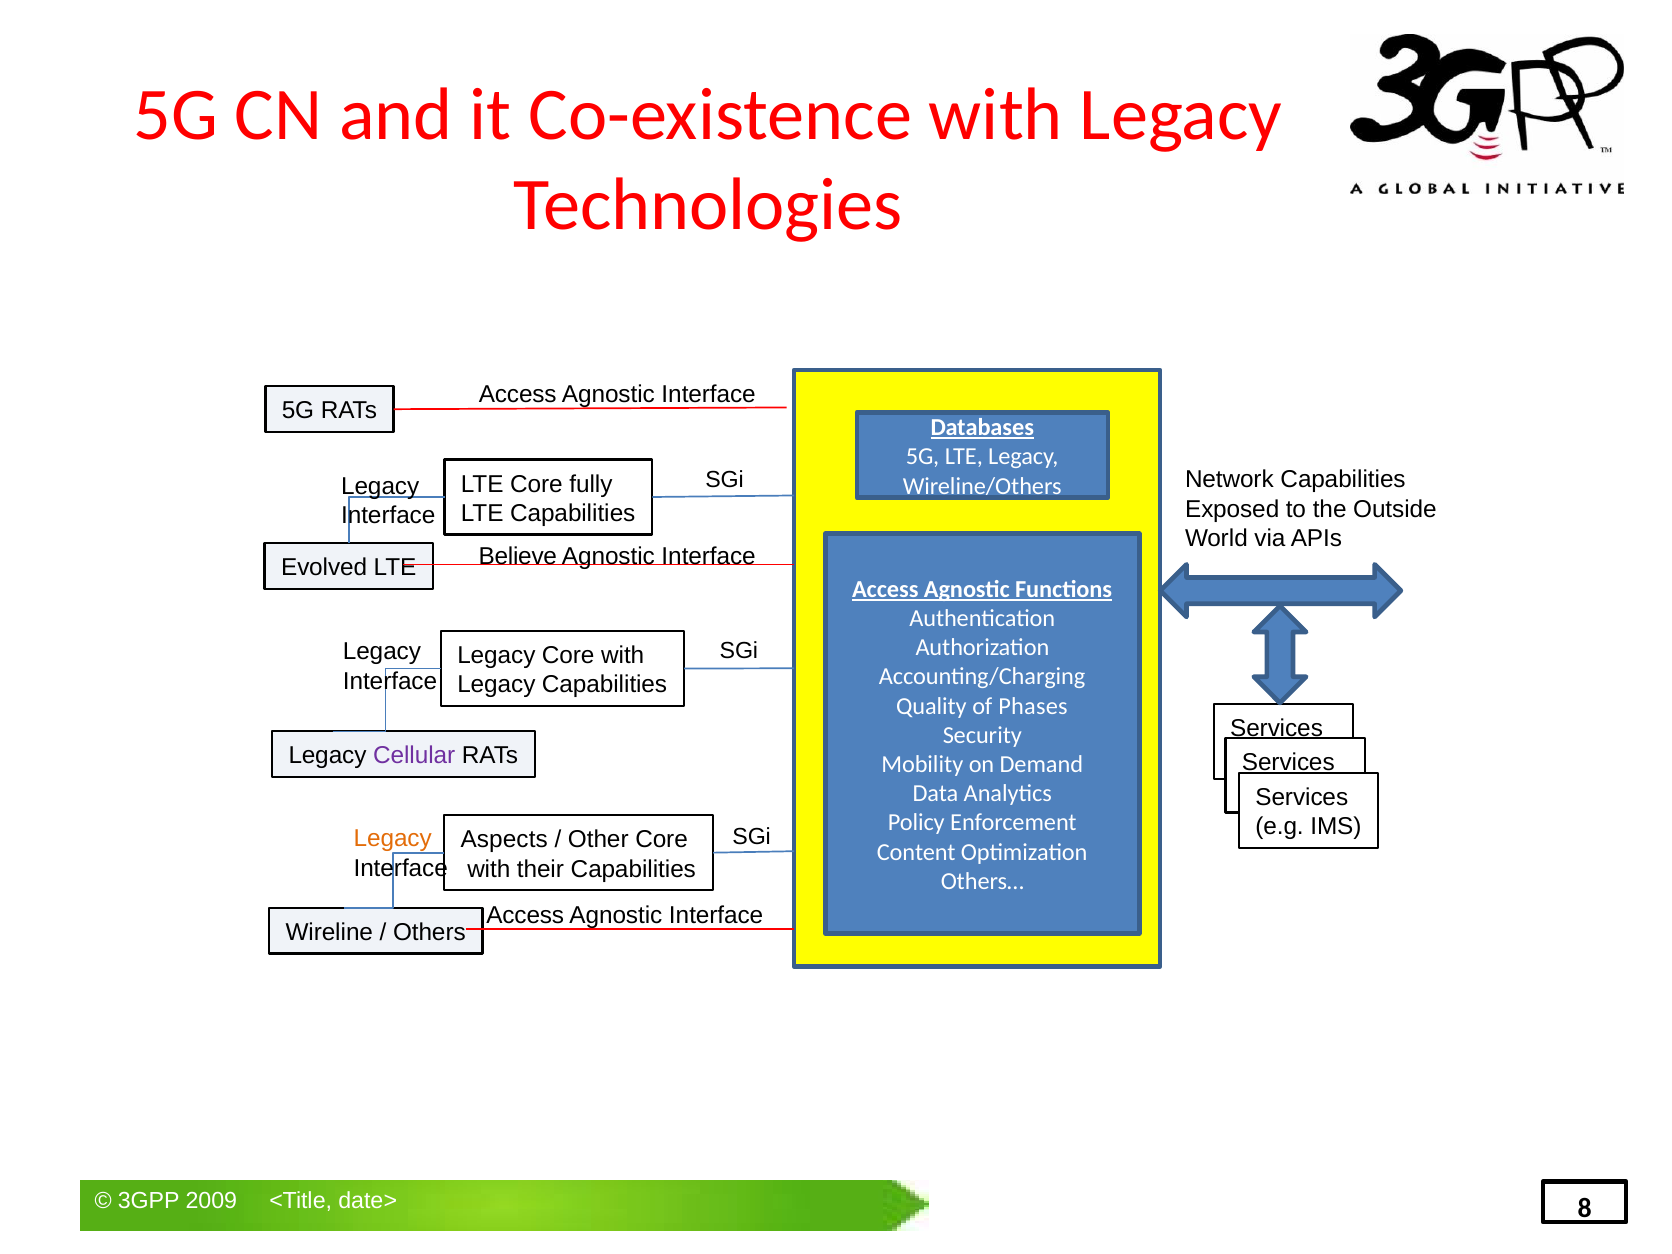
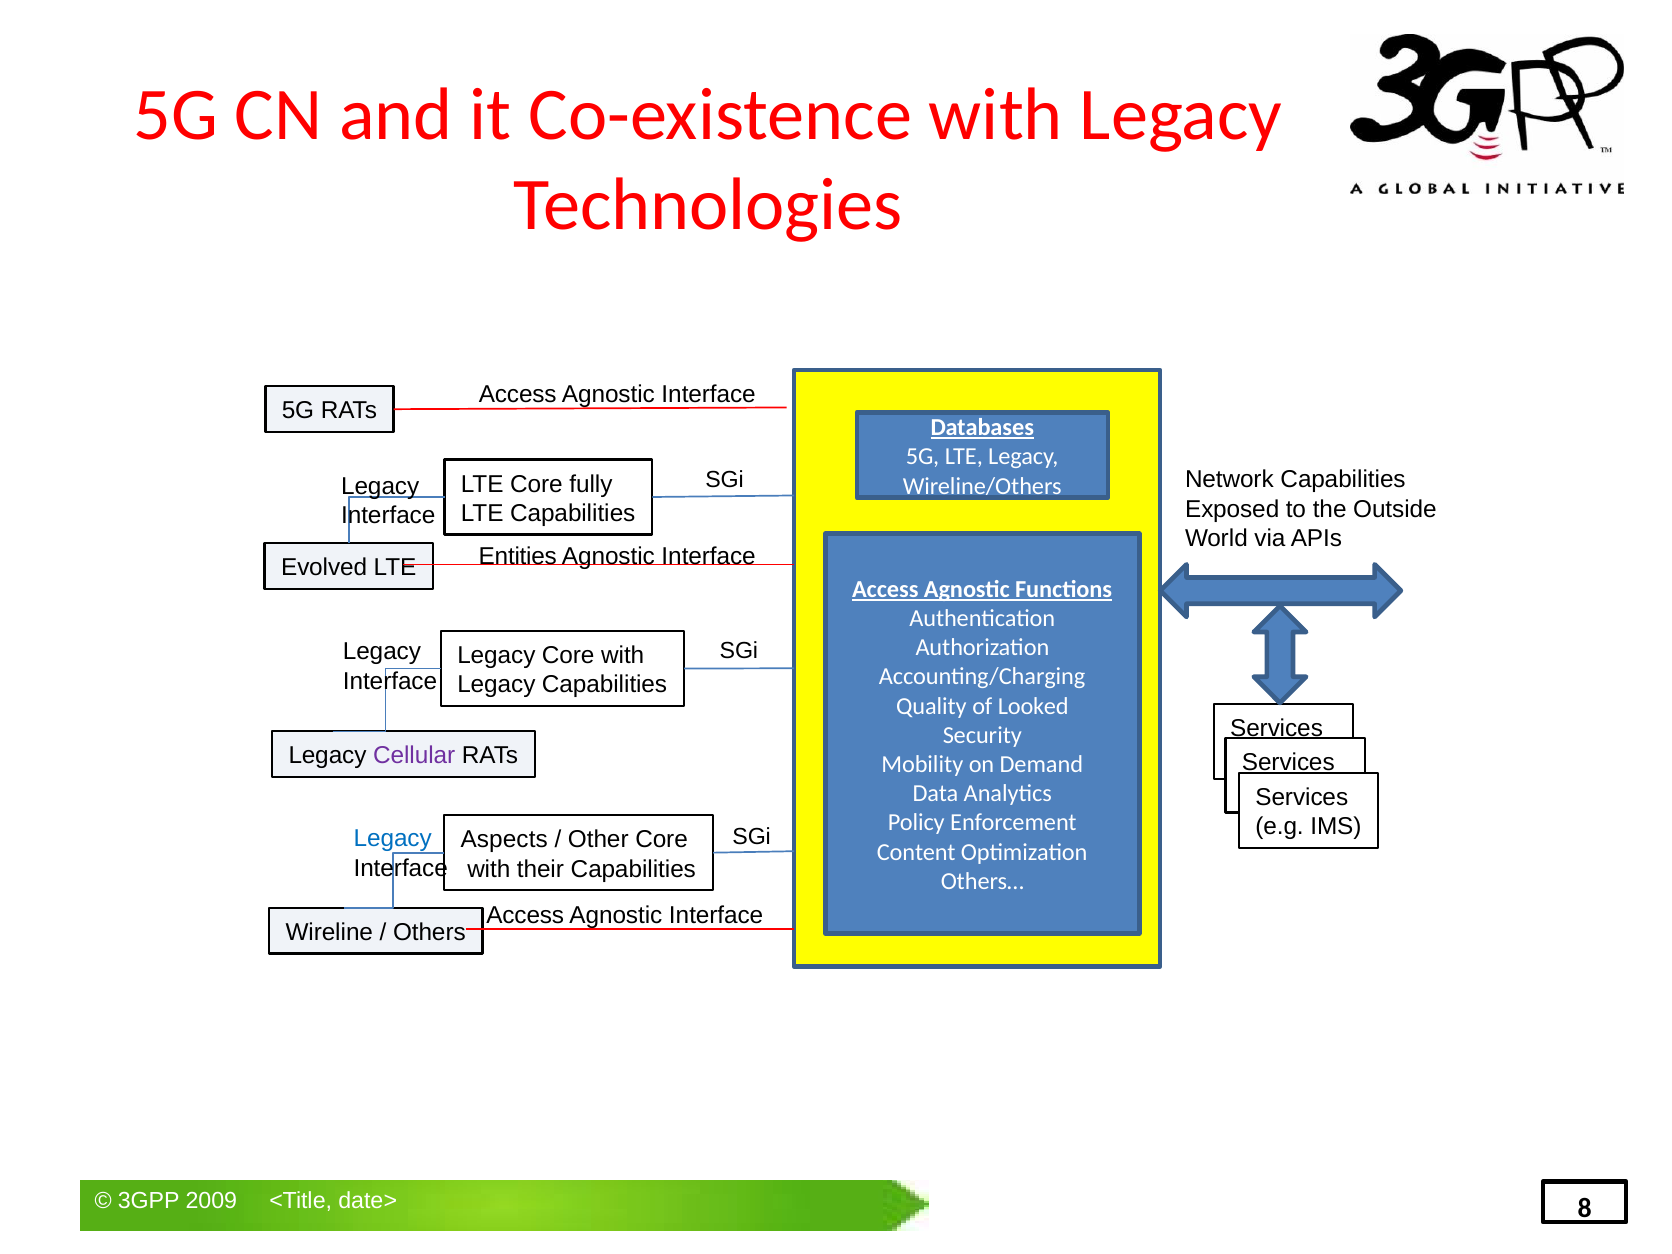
Believe: Believe -> Entities (518, 556)
Phases: Phases -> Looked (1033, 706)
Legacy colour: orange -> blue (393, 839)
